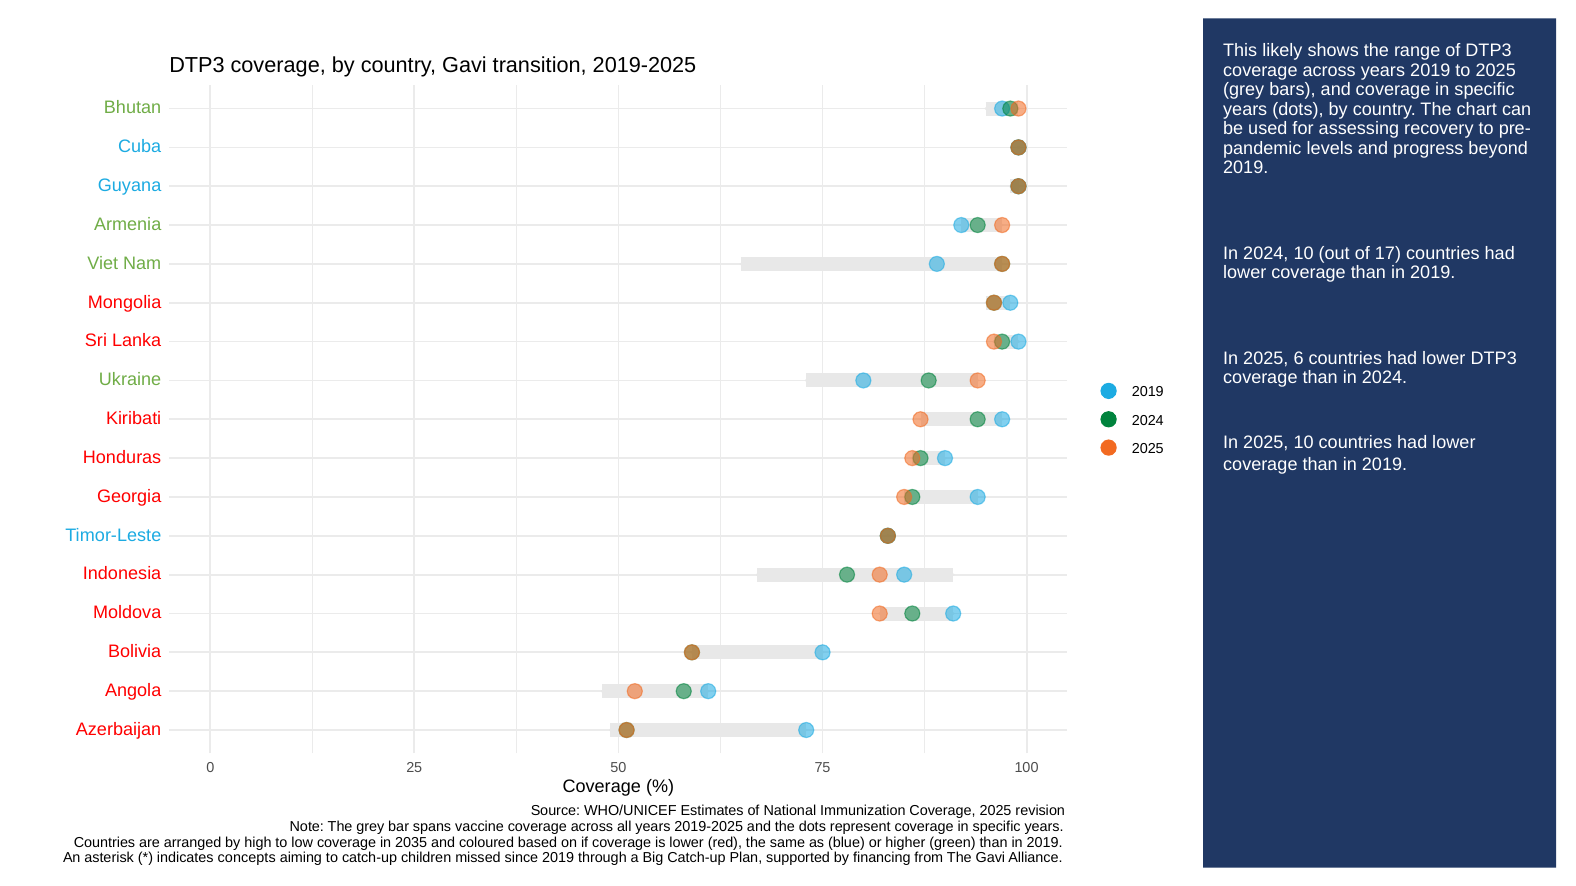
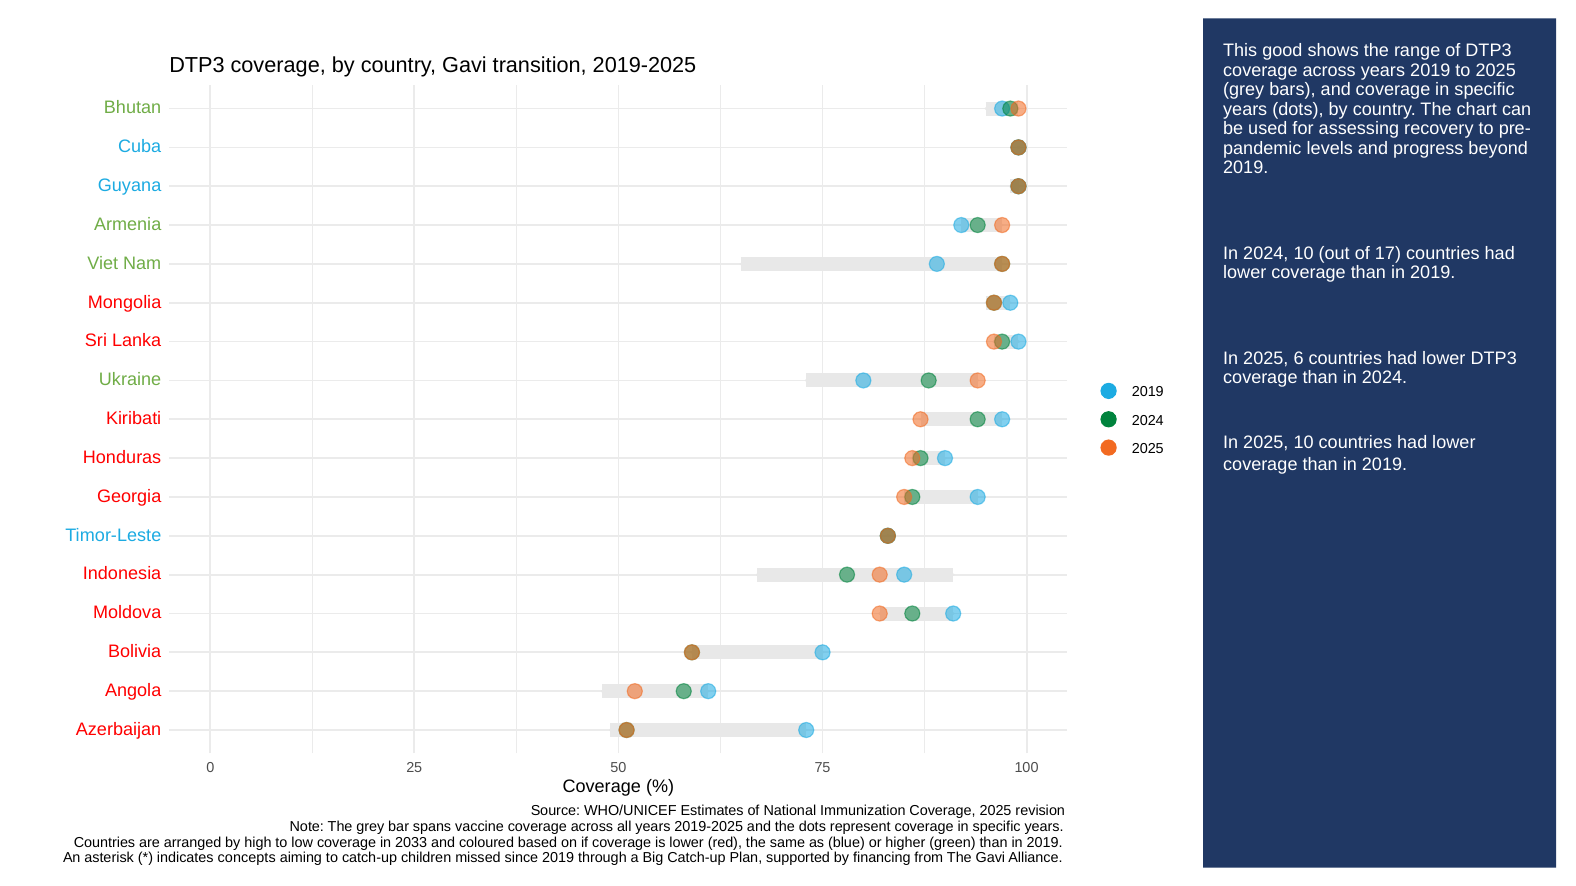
likely: likely -> good (1282, 51)
2035: 2035 -> 2033 (411, 843)
